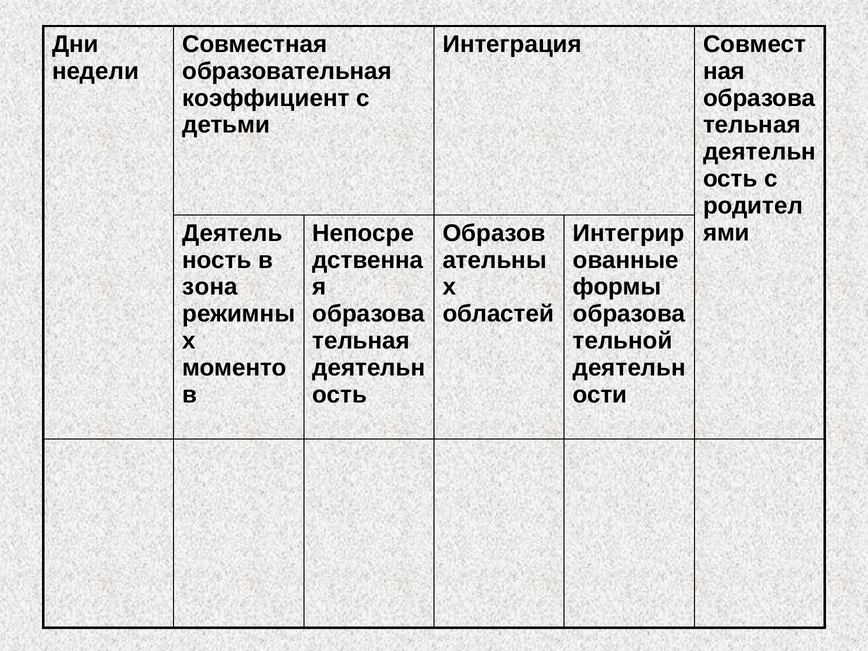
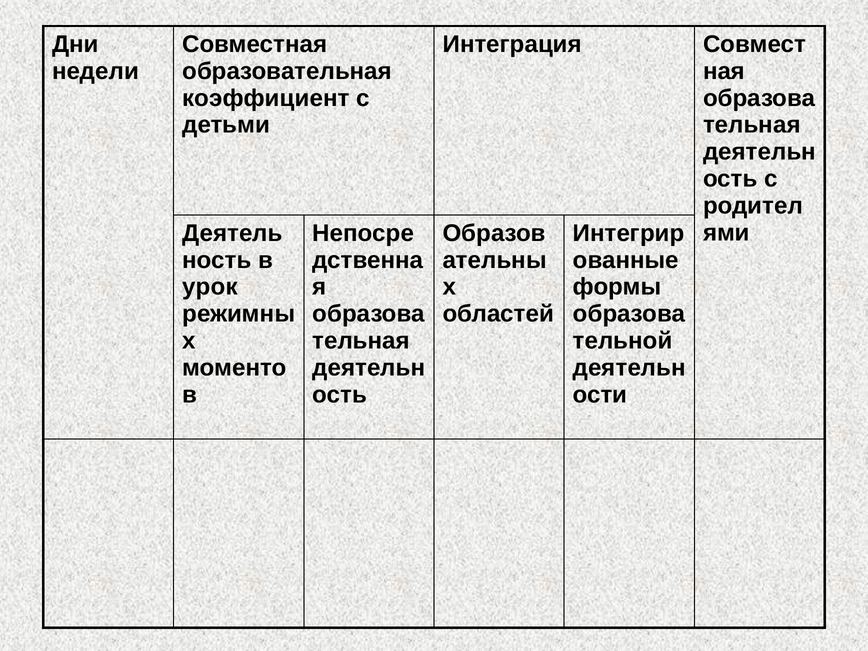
зона: зона -> урок (210, 287)
